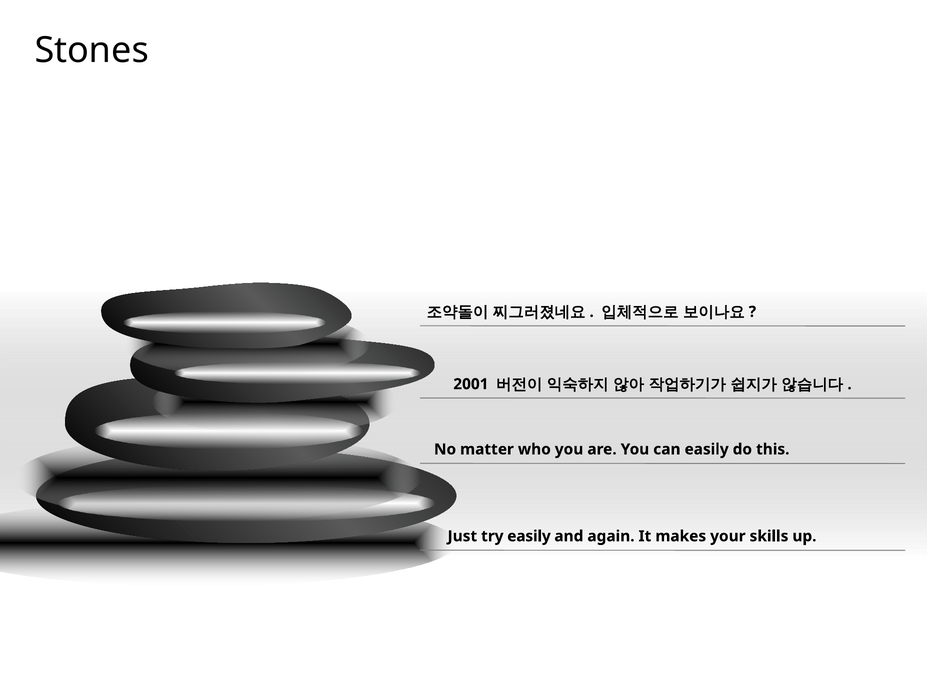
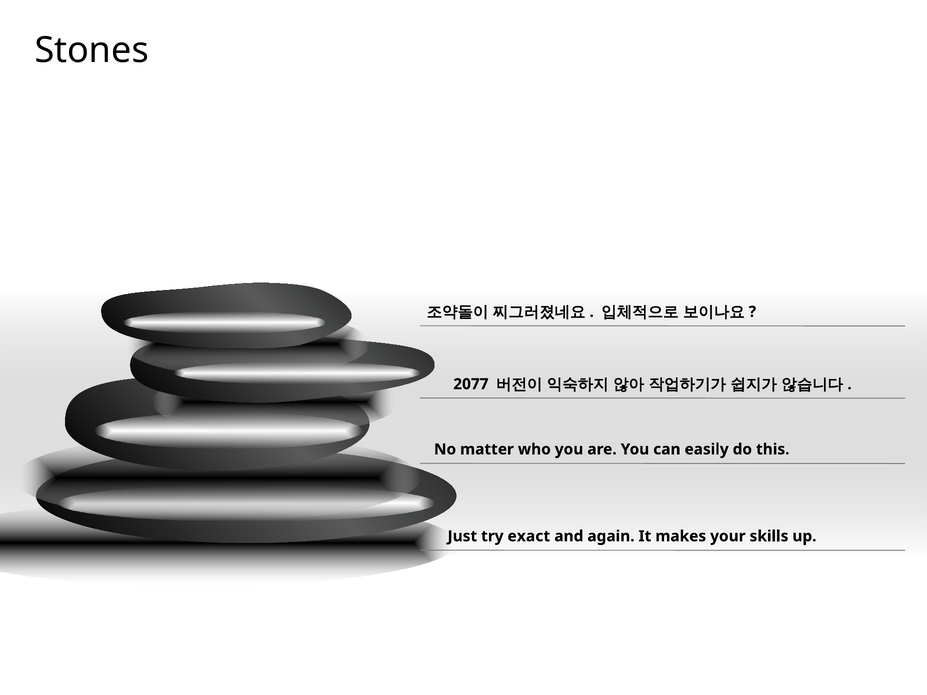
2001: 2001 -> 2077 (471, 384)
try easily: easily -> exact (529, 536)
